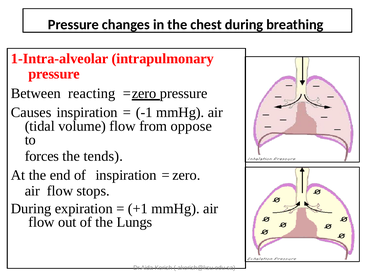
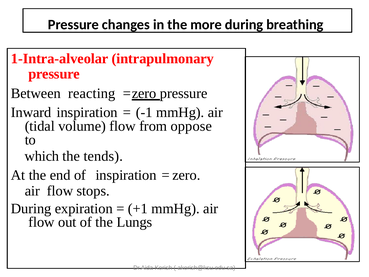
chest: chest -> more (206, 25)
Causes: Causes -> Inward (31, 112)
forces: forces -> which (42, 156)
